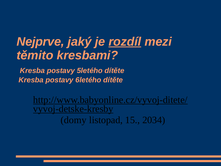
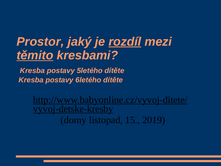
Nejprve: Nejprve -> Prostor (40, 42)
těmito underline: none -> present (35, 55)
2034: 2034 -> 2019 (154, 120)
